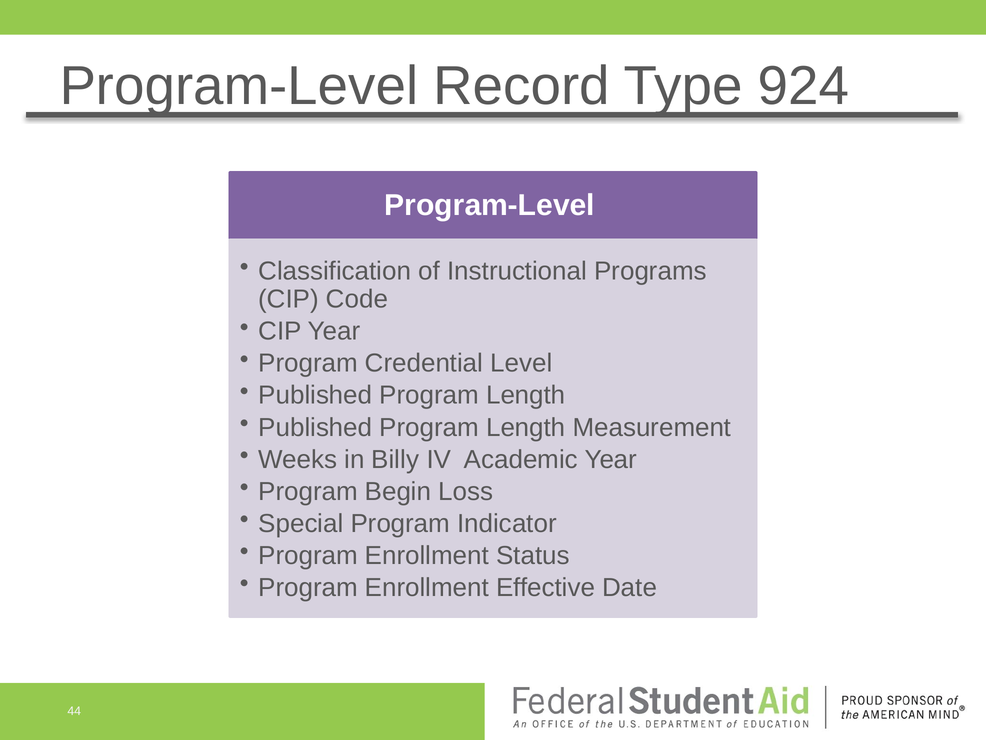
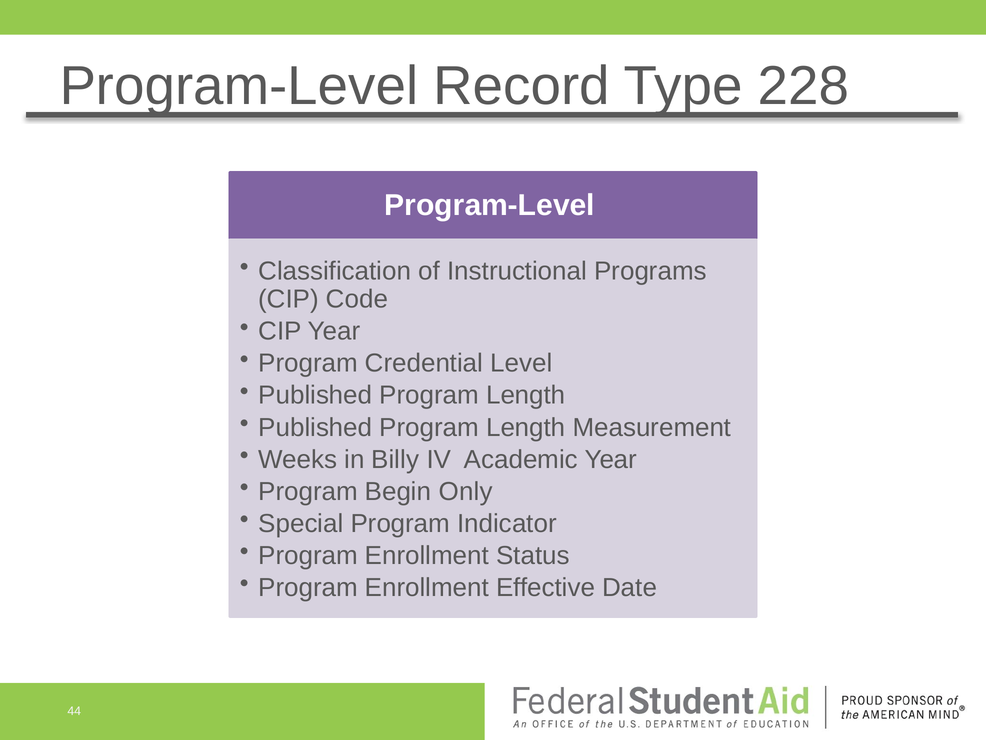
924: 924 -> 228 (803, 86)
Loss: Loss -> Only (466, 491)
